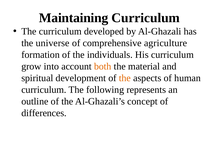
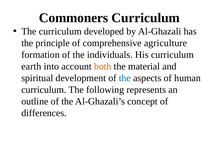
Maintaining: Maintaining -> Commoners (74, 18)
universe: universe -> principle (53, 43)
grow: grow -> earth (31, 66)
the colour: orange -> blue (125, 78)
